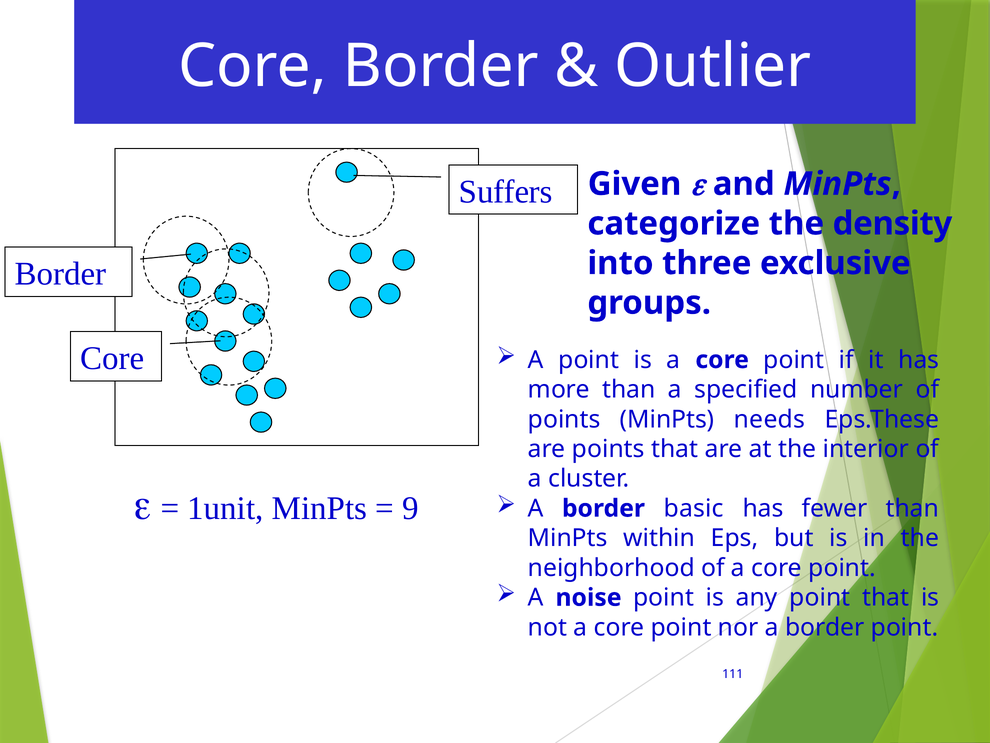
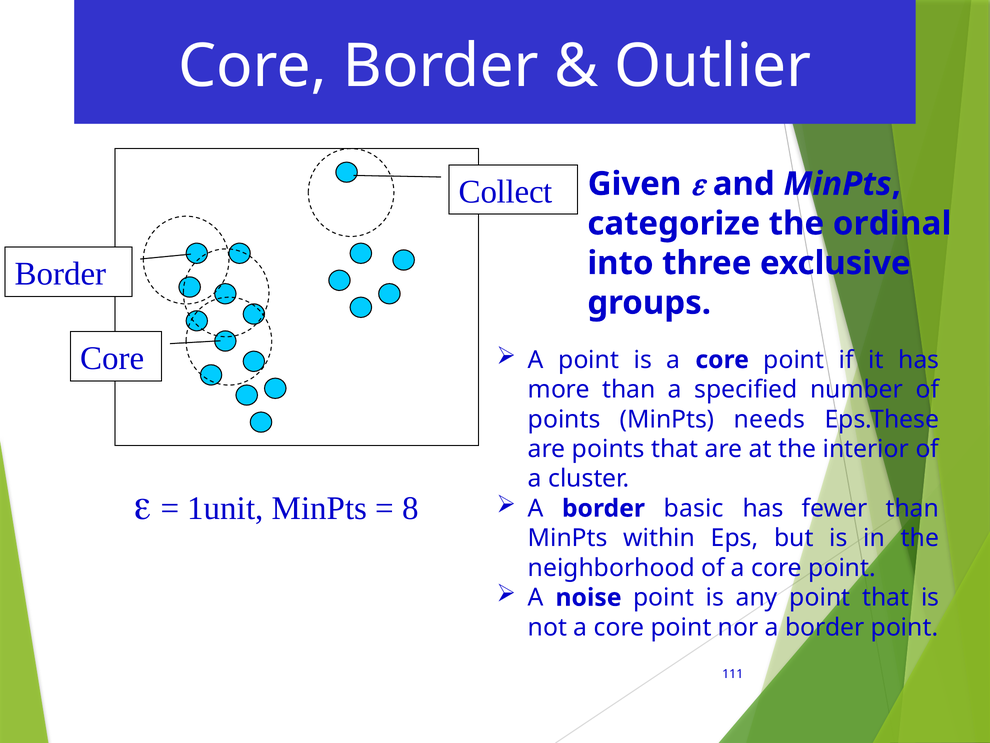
Suffers: Suffers -> Collect (506, 192)
density: density -> ordinal (892, 223)
9: 9 -> 8 (410, 508)
